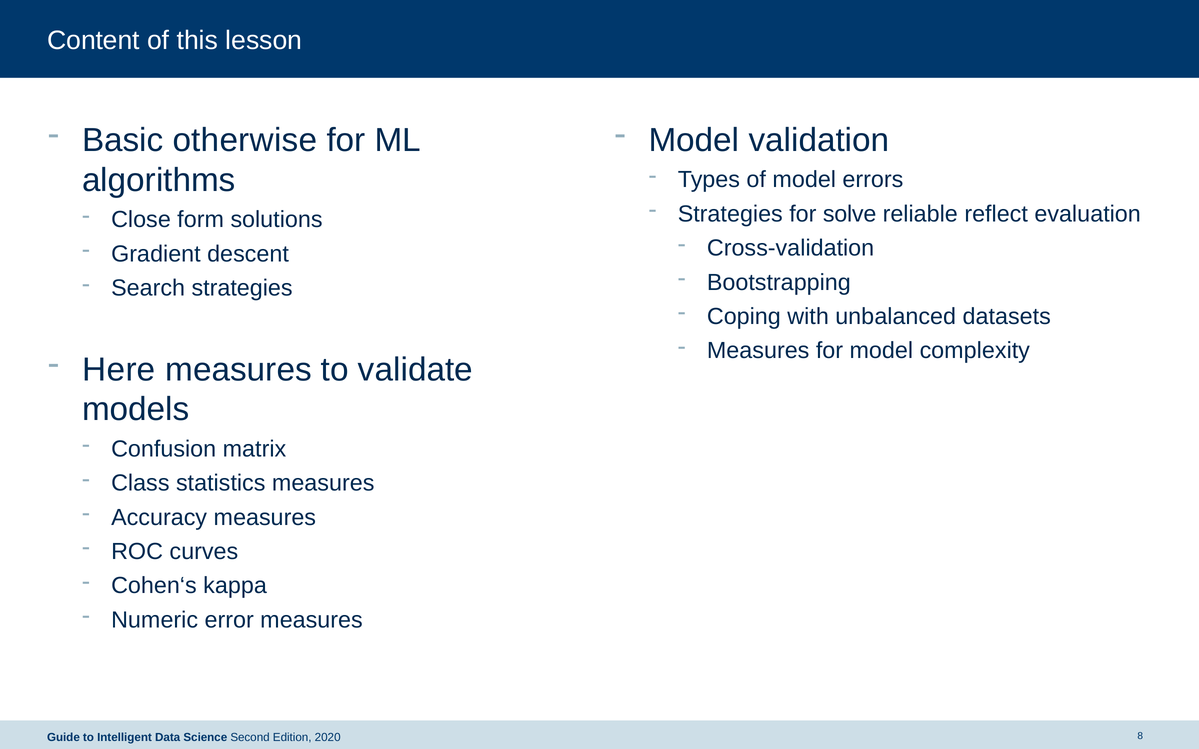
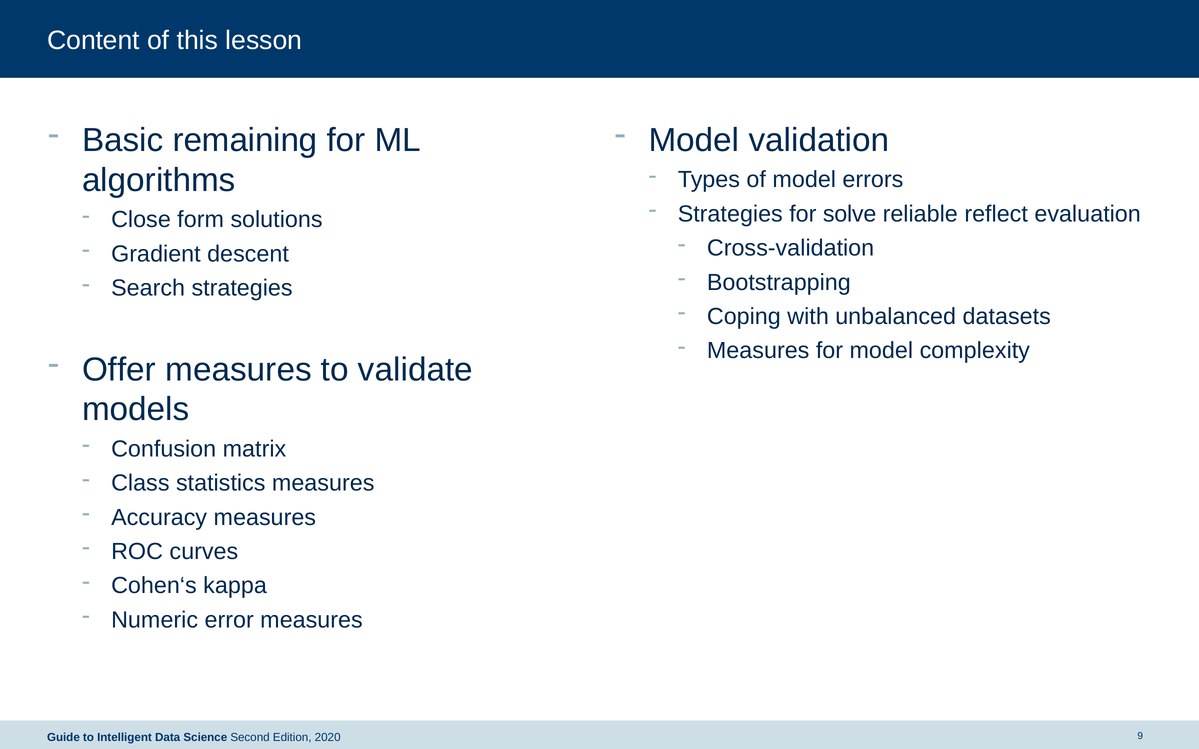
otherwise: otherwise -> remaining (245, 140)
Here: Here -> Offer (119, 370)
8: 8 -> 9 (1140, 736)
